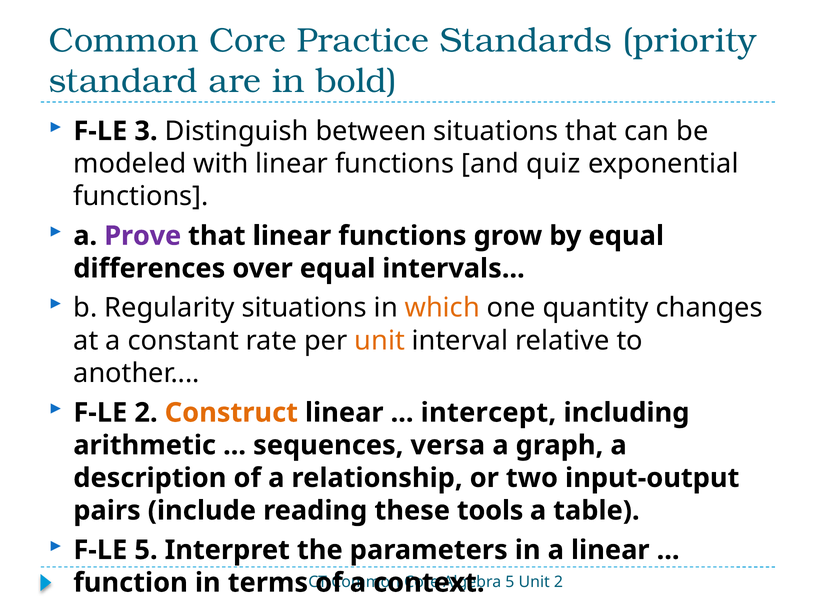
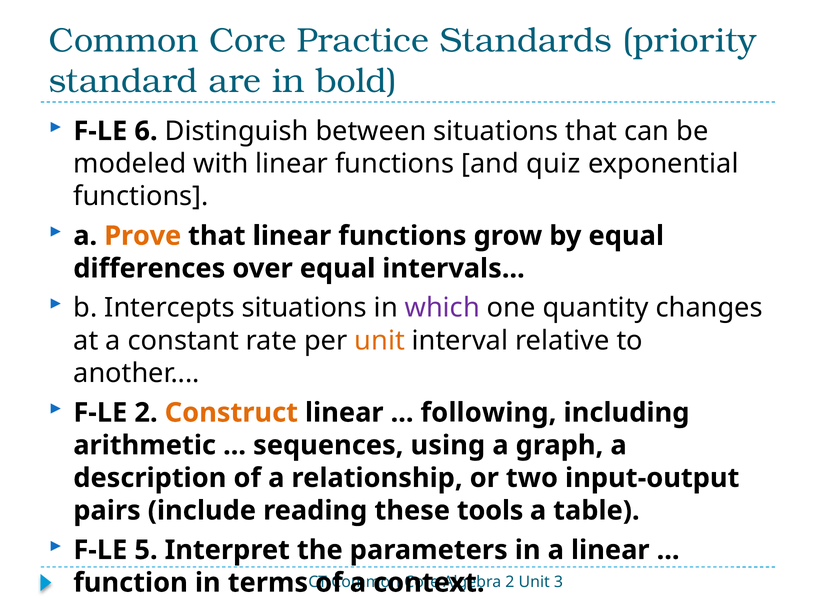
3: 3 -> 6 (146, 131)
Prove colour: purple -> orange (143, 236)
Regularity: Regularity -> Intercepts (170, 308)
which colour: orange -> purple (442, 308)
intercept: intercept -> following (488, 413)
versa: versa -> using (448, 445)
5: 5 -> 2 (510, 582)
Unit 2: 2 -> 3 (559, 582)
